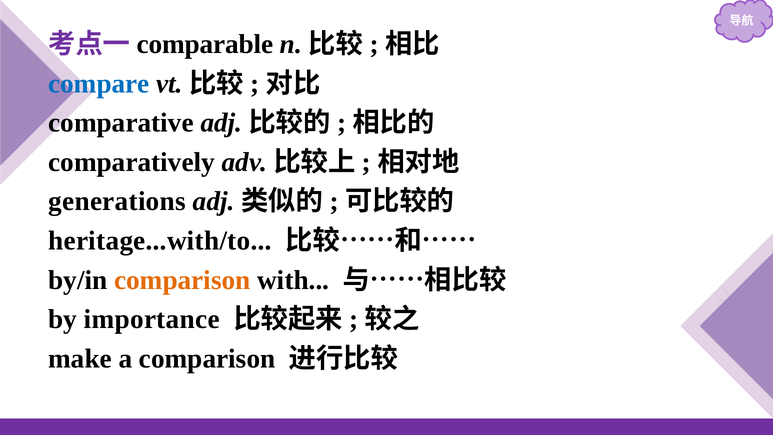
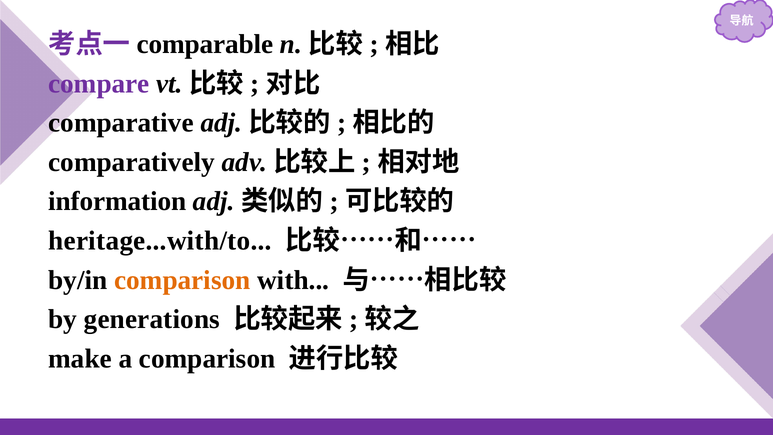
compare colour: blue -> purple (99, 84)
generations: generations -> information (117, 201)
importance: importance -> generations (152, 319)
